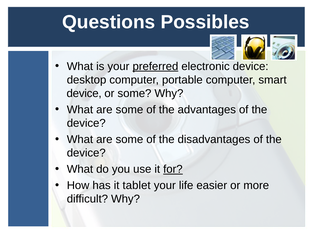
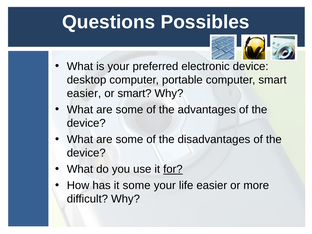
preferred underline: present -> none (155, 66)
device: device -> easier (84, 93)
or some: some -> smart (135, 93)
it tablet: tablet -> some (137, 186)
